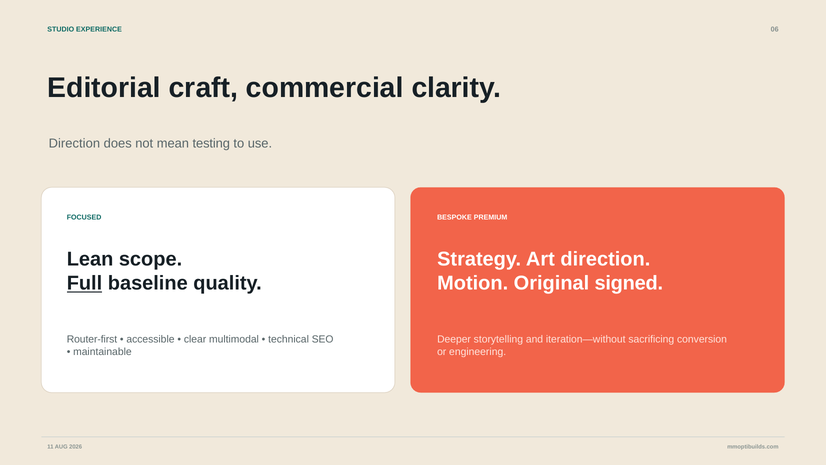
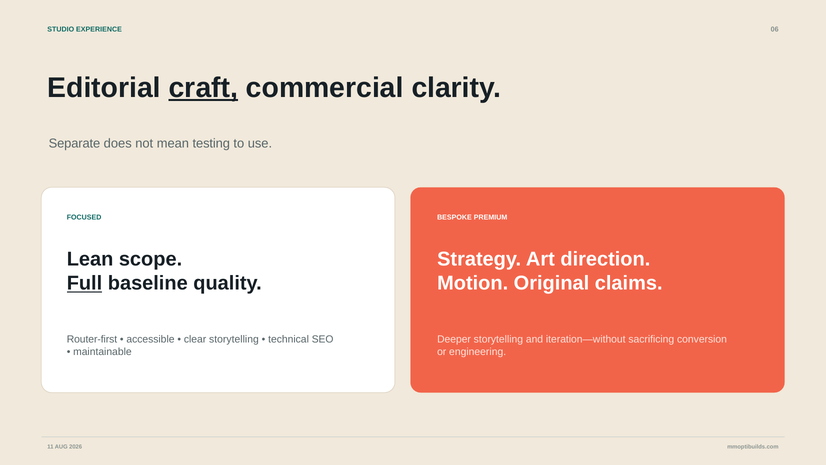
craft underline: none -> present (203, 88)
Direction: Direction -> Separate (74, 144)
signed: signed -> claims (629, 283)
clear multimodal: multimodal -> storytelling (234, 339)
